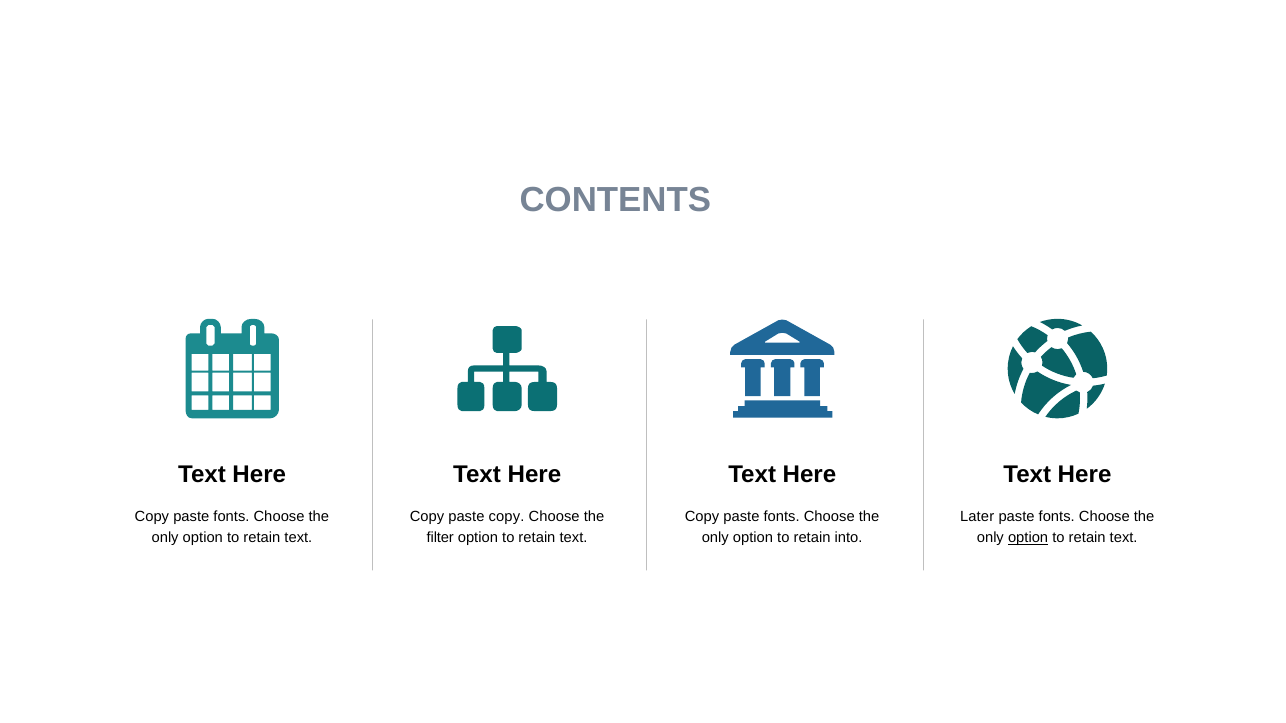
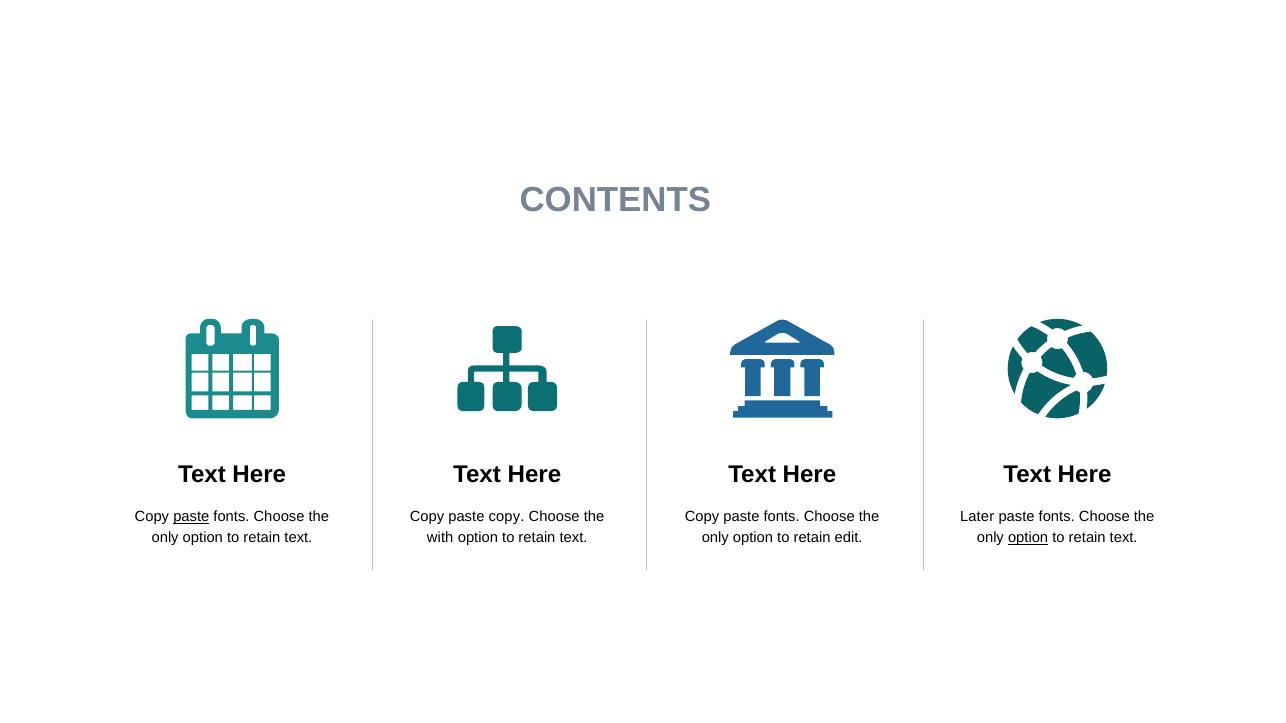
paste underline: none -> present (191, 517)
filter: filter -> with (440, 538)
into: into -> edit (849, 538)
